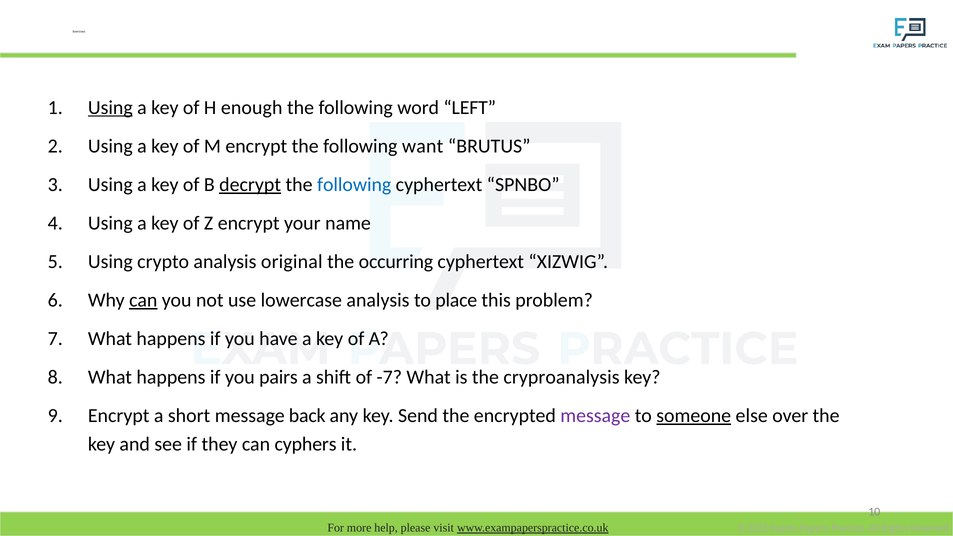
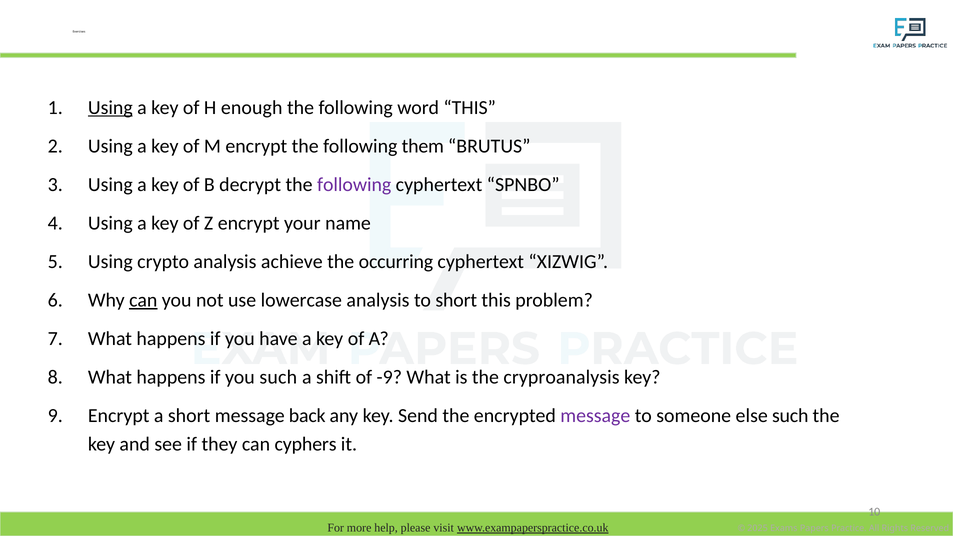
word LEFT: LEFT -> THIS (470, 108)
want: want -> them (423, 146)
decrypt underline: present -> none (250, 185)
following colour: blue -> purple (354, 185)
original: original -> achieve (292, 262)
to place: place -> short (456, 300)
you pairs: pairs -> such (278, 377)
-7: -7 -> -9 (389, 377)
someone underline: present -> none (694, 416)
else over: over -> such (790, 416)
